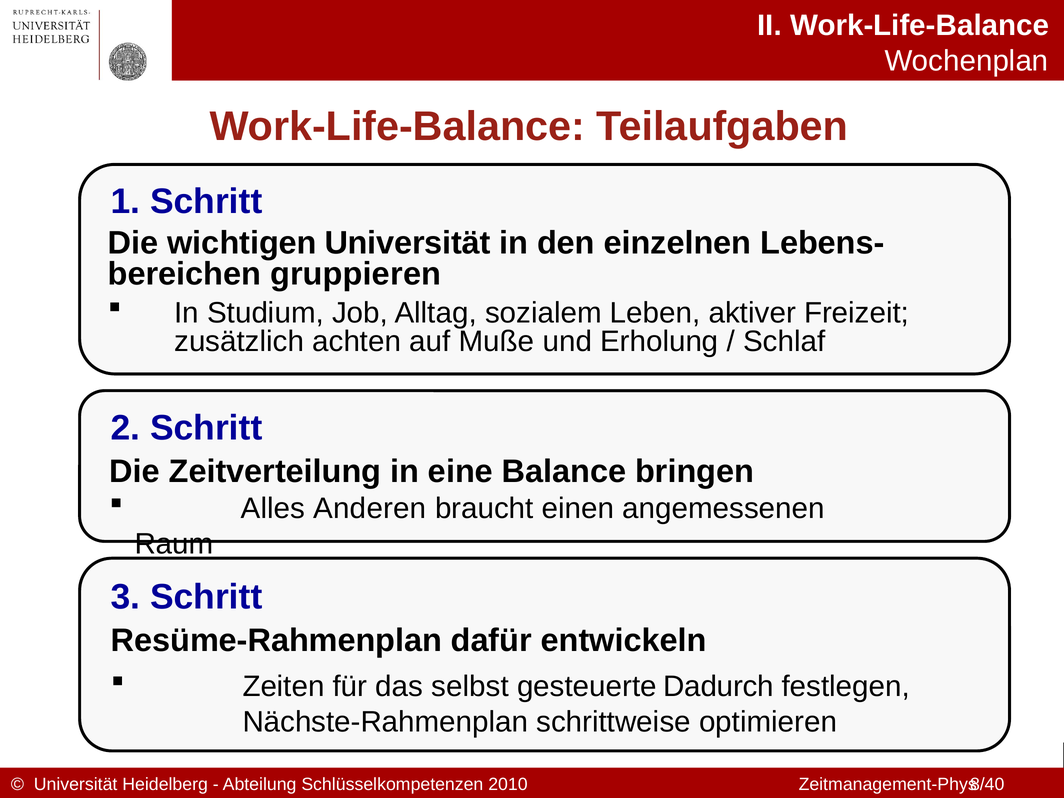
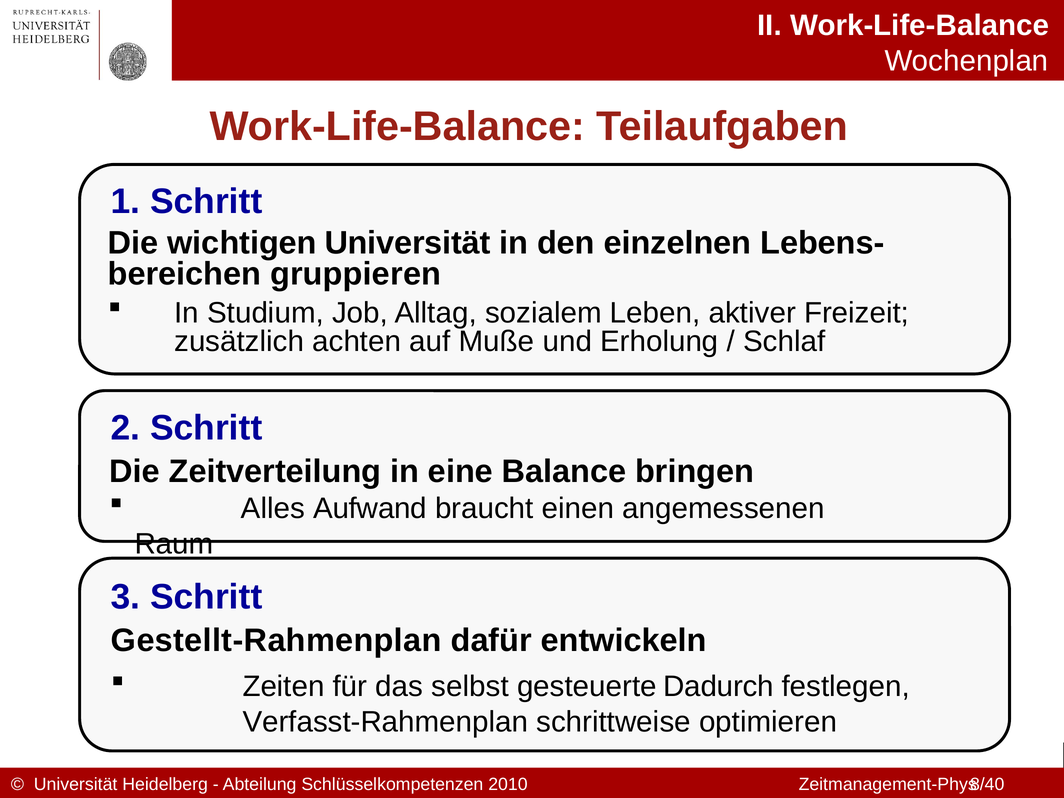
Anderen: Anderen -> Aufwand (370, 509)
Resüme-Rahmenplan: Resüme-Rahmenplan -> Gestellt-Rahmenplan (276, 640)
Nächste-Rahmenplan: Nächste-Rahmenplan -> Verfasst-Rahmenplan (385, 722)
